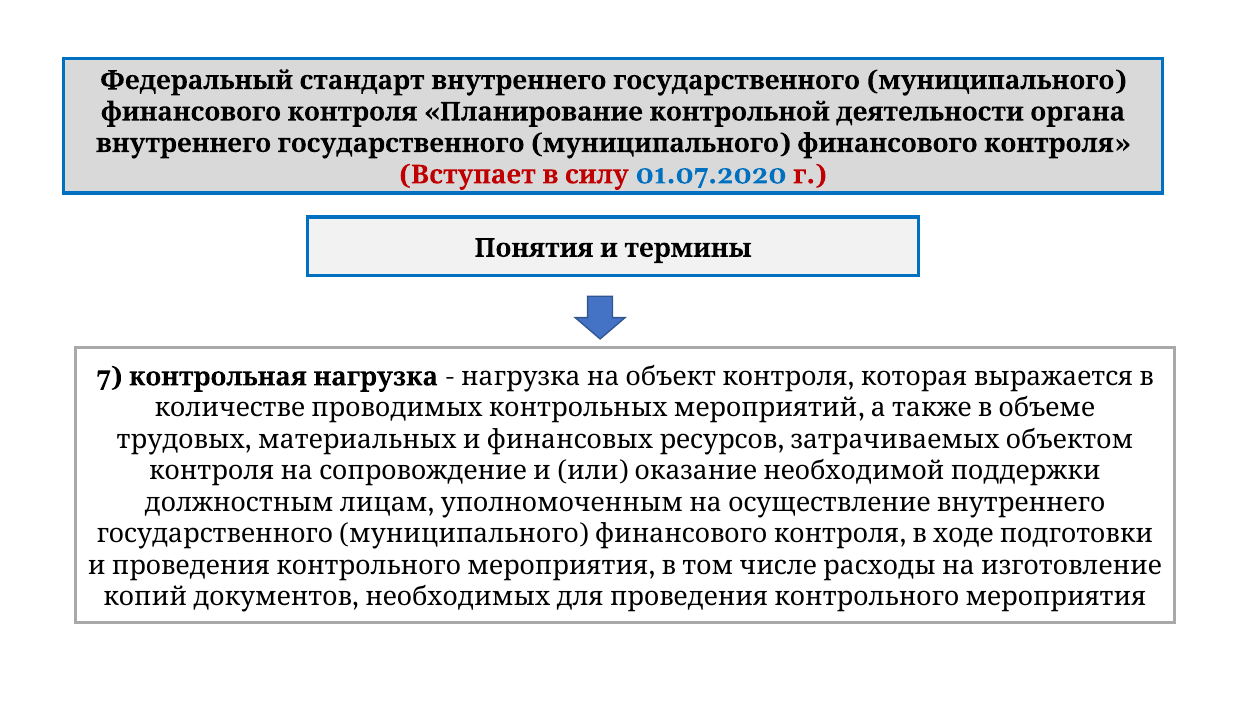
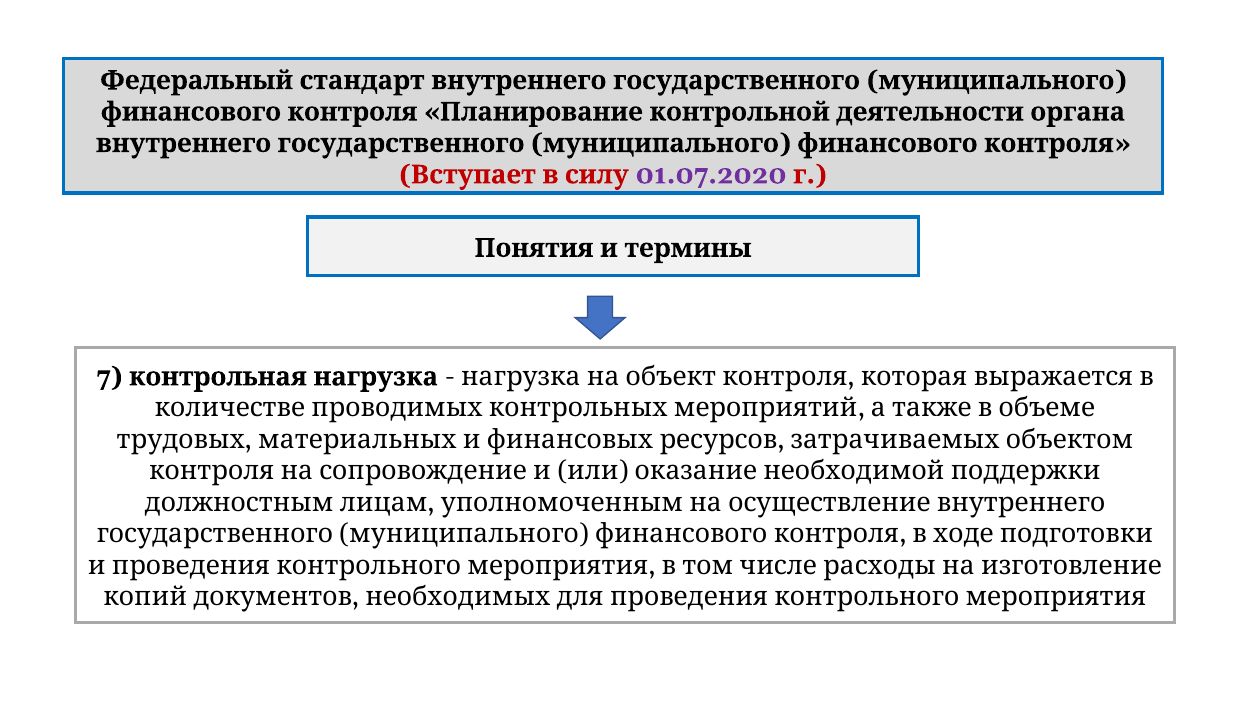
01.07.2020 colour: blue -> purple (711, 175)
